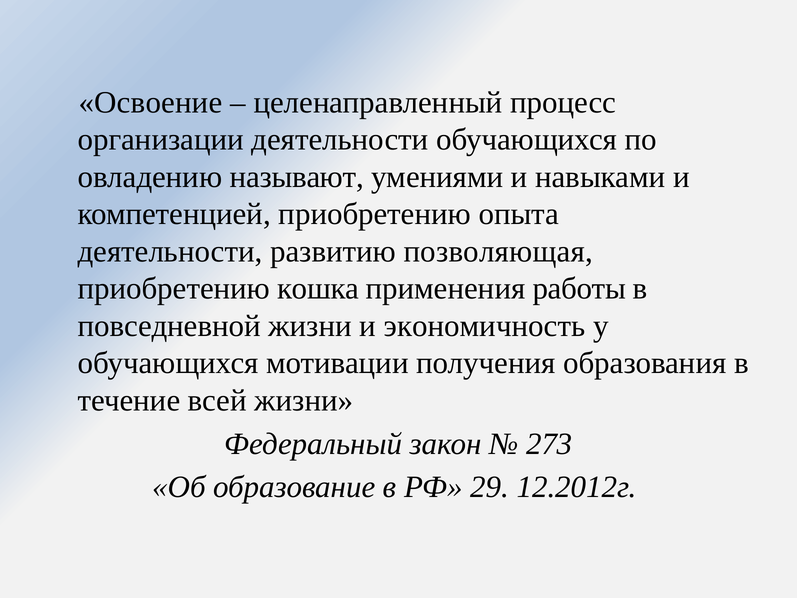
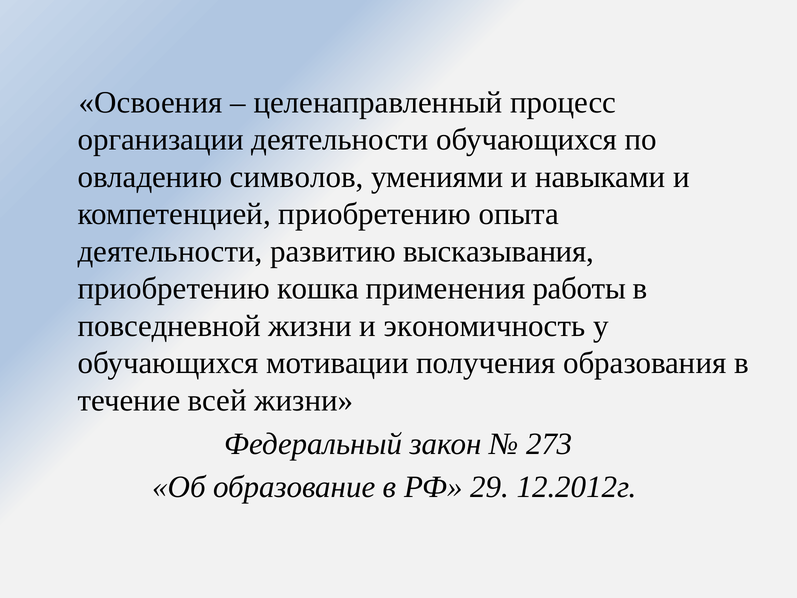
Освоение: Освоение -> Освоения (151, 102)
называют: называют -> символов (297, 177)
позволяющая: позволяющая -> высказывания (498, 251)
